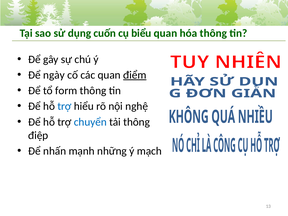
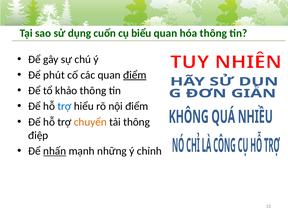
ngày: ngày -> phút (54, 75)
form: form -> khảo (66, 91)
nội nghệ: nghệ -> điểm (137, 106)
chuyển colour: blue -> orange (90, 122)
nhấn underline: none -> present (55, 151)
mạch: mạch -> chỉnh (149, 151)
